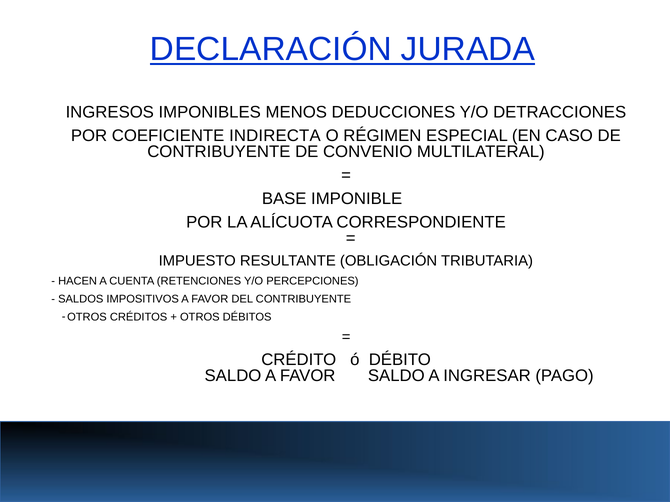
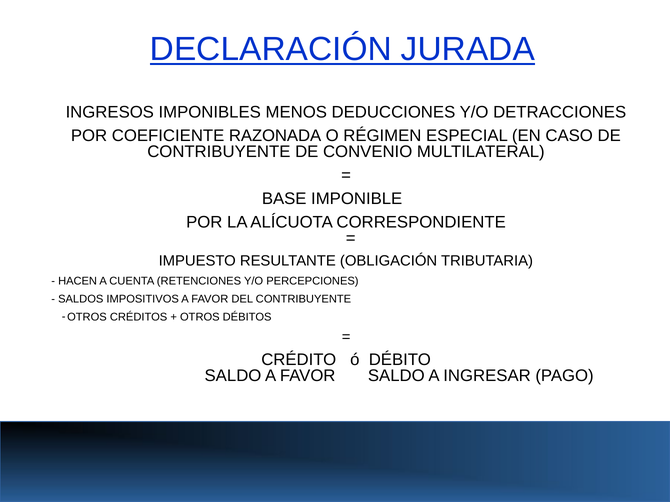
INDIRECTA: INDIRECTA -> RAZONADA (275, 136)
